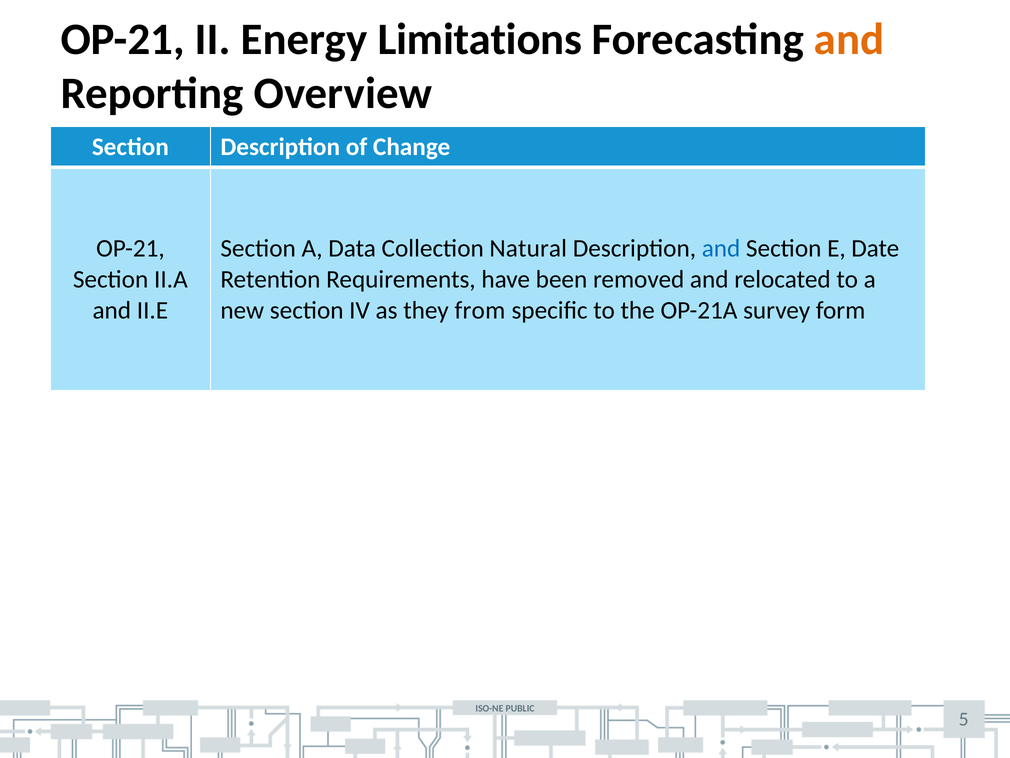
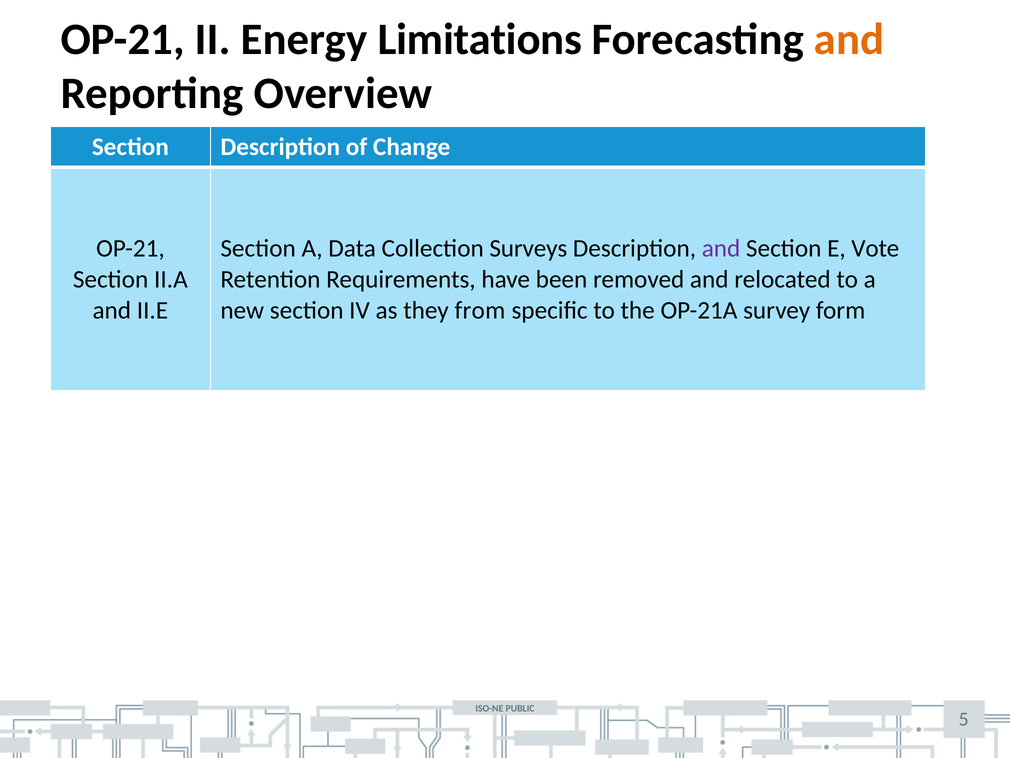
Natural: Natural -> Surveys (528, 248)
and colour: blue -> purple (721, 248)
Date: Date -> Vote (875, 248)
